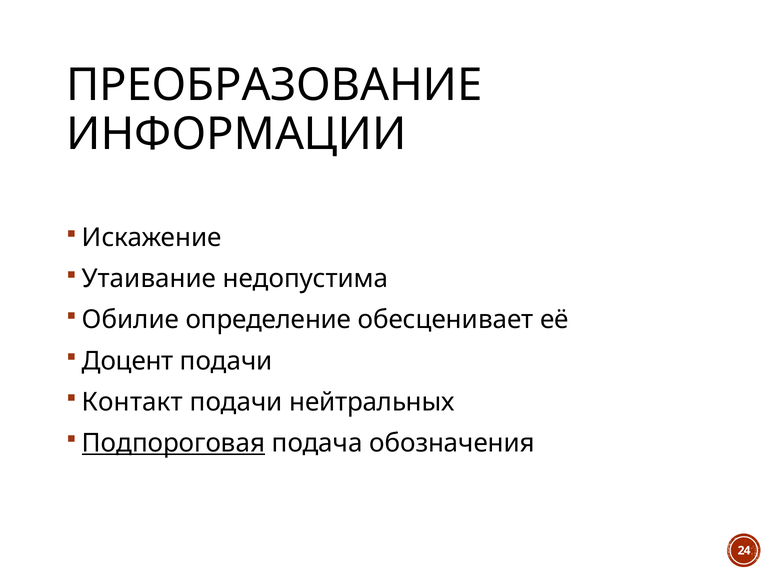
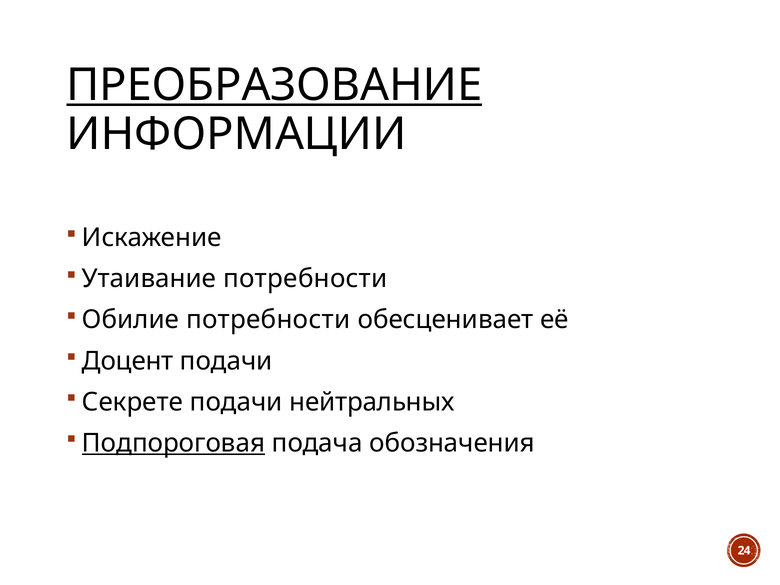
ПРЕОБРАЗОВАНИЕ underline: none -> present (274, 85)
Утаивание недопустима: недопустима -> потребности (305, 279)
Обилие определение: определение -> потребности (268, 320)
Контакт: Контакт -> Секрете (133, 402)
